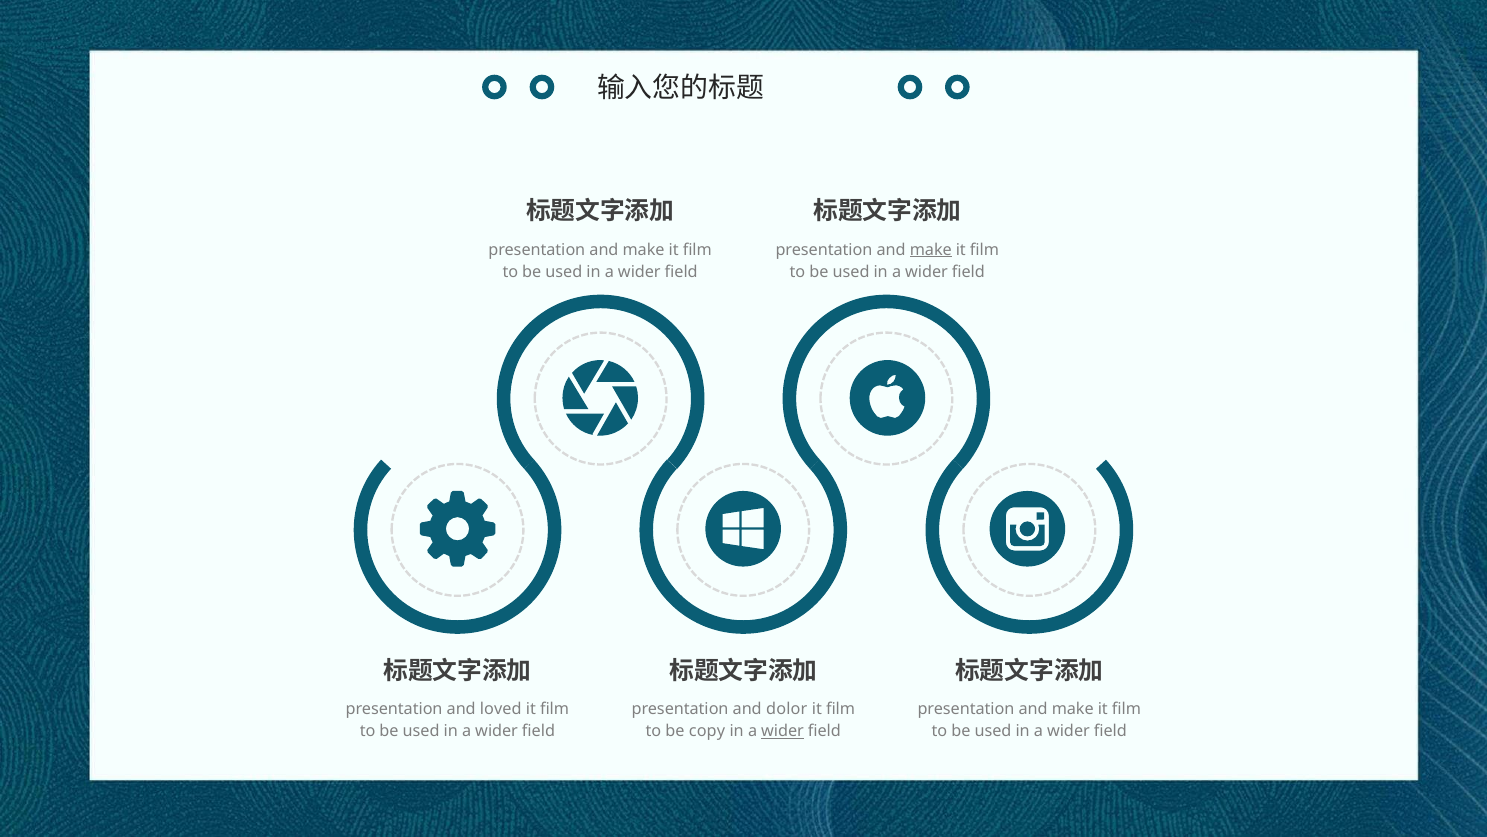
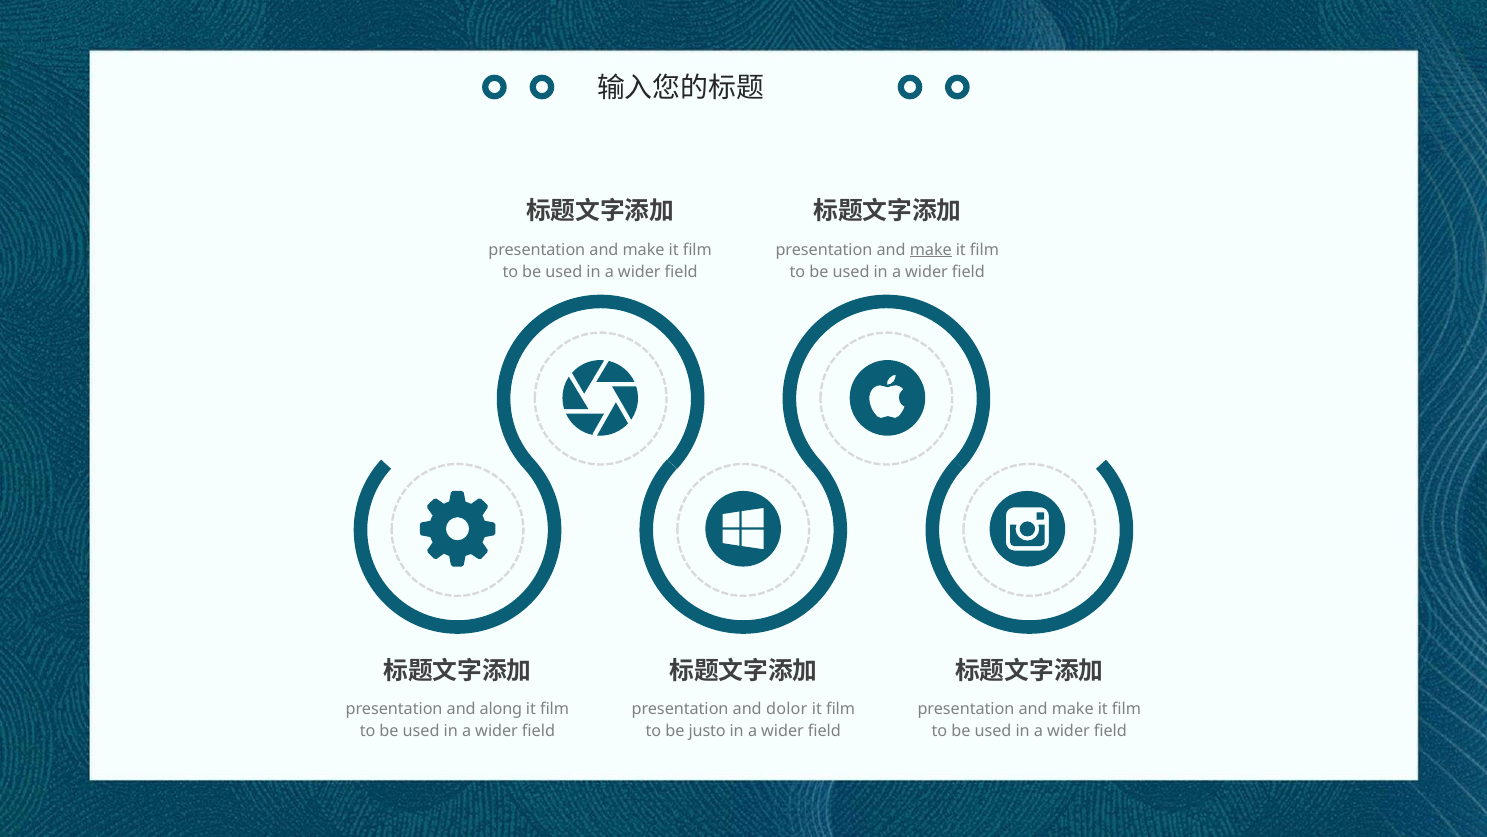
loved: loved -> along (501, 709)
copy: copy -> justo (707, 731)
wider underline: present -> none (783, 731)
